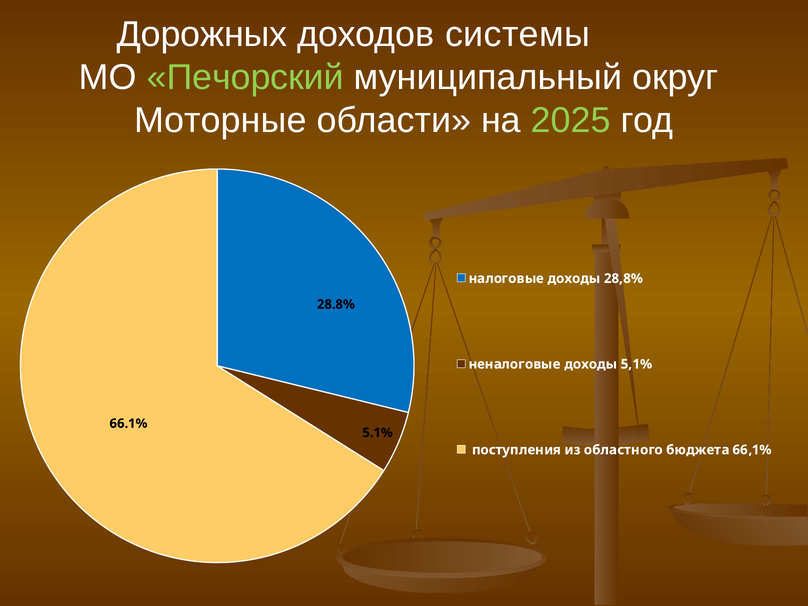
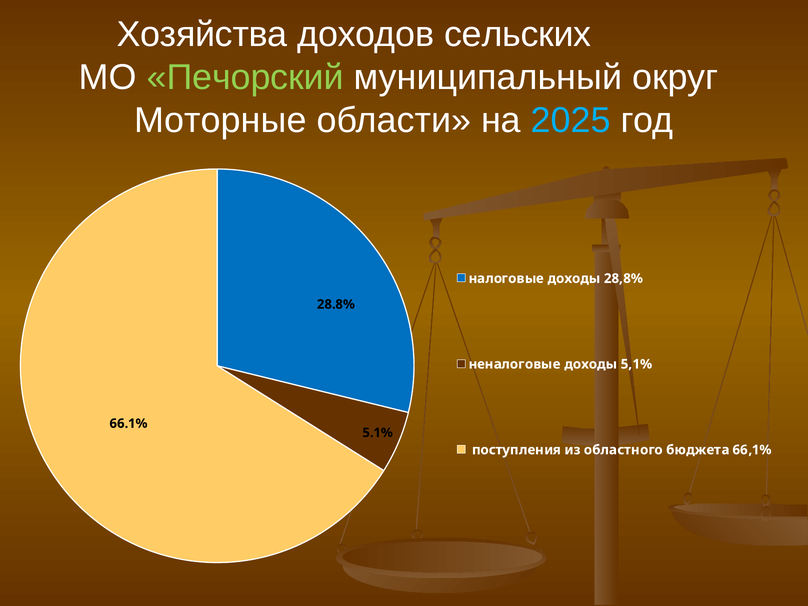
Дорожных: Дорожных -> Хозяйства (202, 34)
системы: системы -> сельских (518, 34)
2025 colour: light green -> light blue (571, 121)
